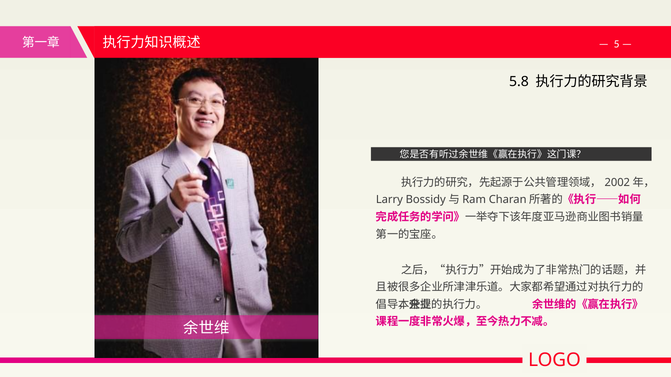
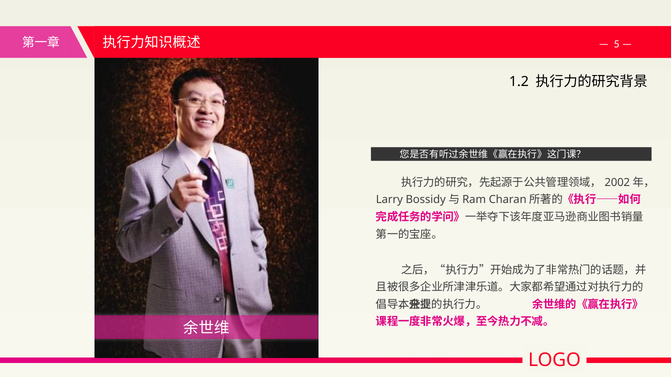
5.8: 5.8 -> 1.2 (519, 82)
